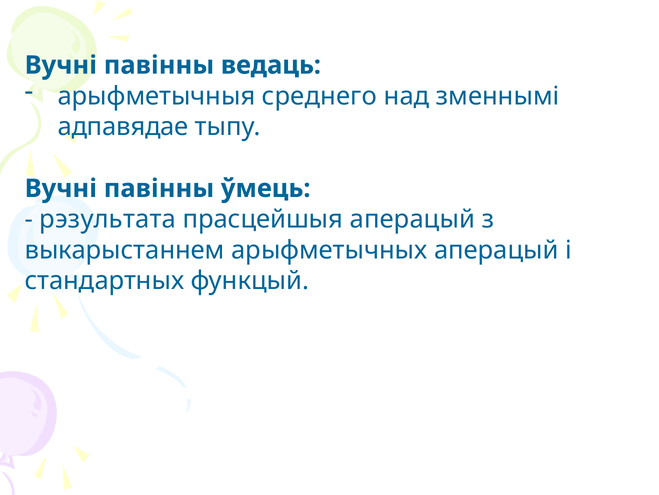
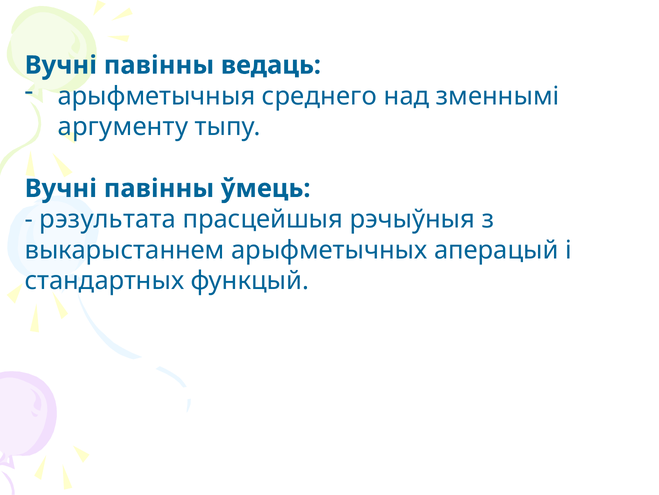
адпавядае: адпавядае -> аргументу (123, 127)
прасцейшыя аперацый: аперацый -> рэчыўныя (412, 219)
